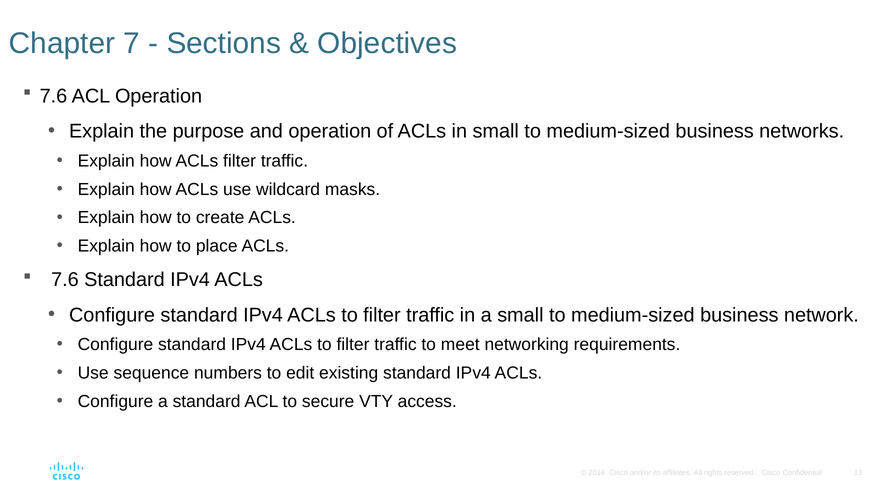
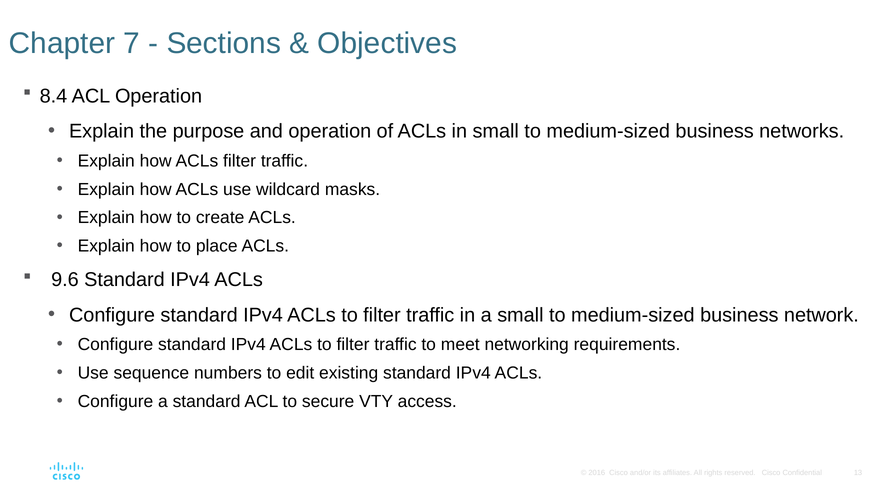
7.6: 7.6 -> 8.4 (53, 96)
7.6: 7.6 -> 9.6 (65, 280)
